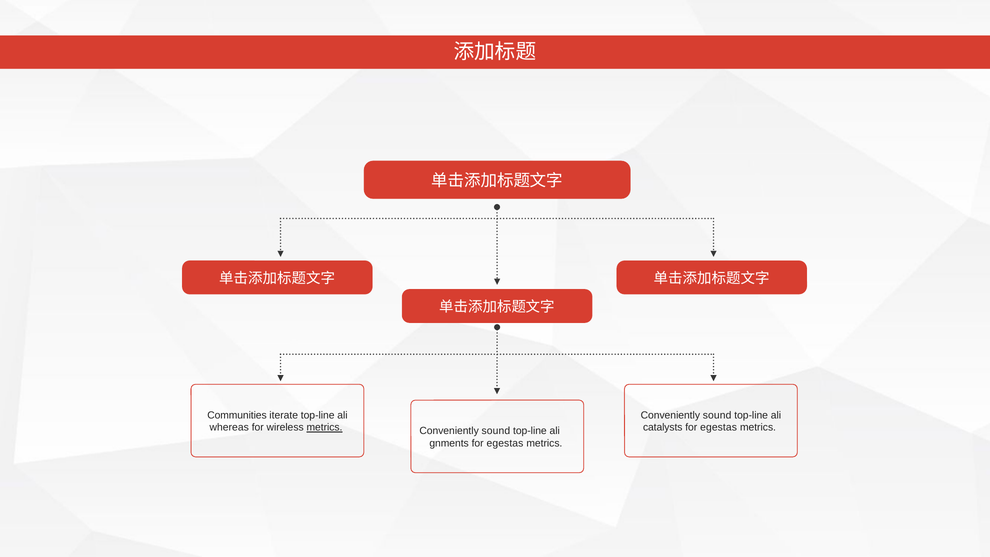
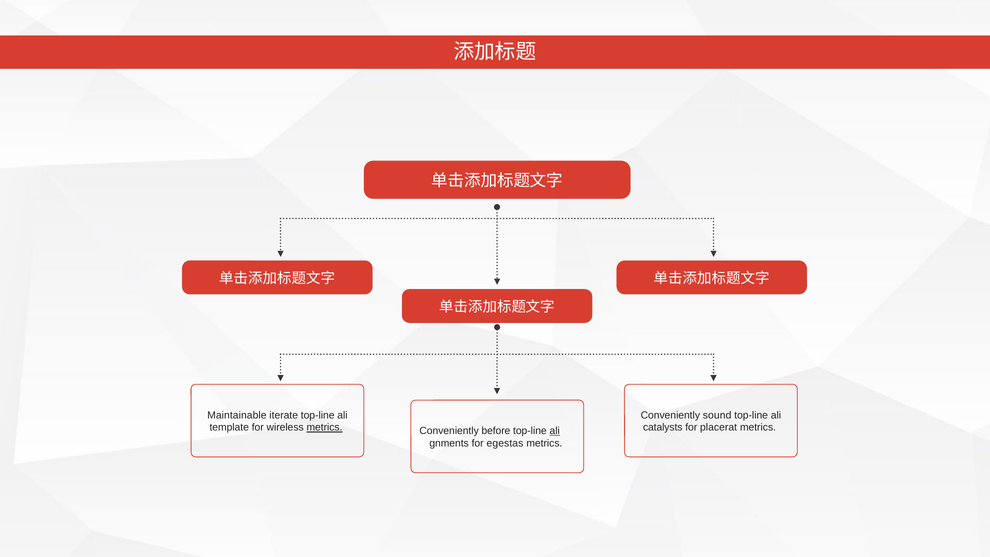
Communities: Communities -> Maintainable (237, 415)
whereas: whereas -> template (229, 427)
egestas: egestas -> placerat (719, 427)
sound: sound -> before (496, 431)
ali underline: none -> present (555, 431)
